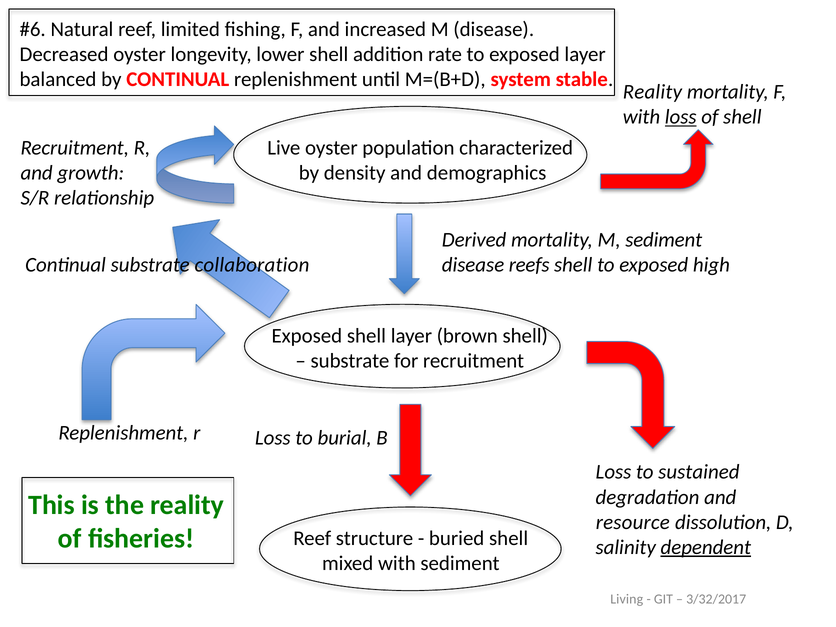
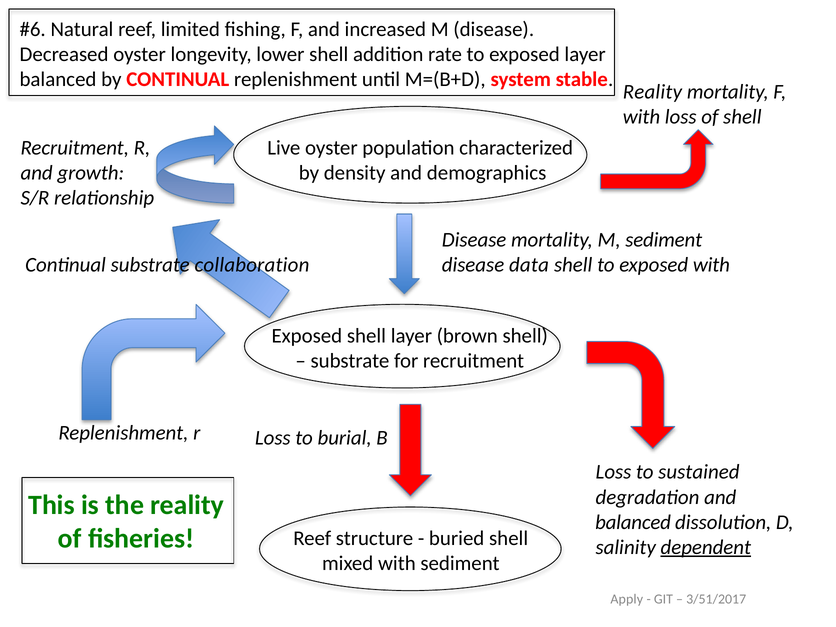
loss underline: present -> none (681, 117)
Derived: Derived -> Disease (474, 240)
reefs: reefs -> data (529, 265)
exposed high: high -> with (711, 265)
resource: resource -> balanced (633, 522)
Living: Living -> Apply (627, 599)
3/32/2017: 3/32/2017 -> 3/51/2017 (716, 599)
